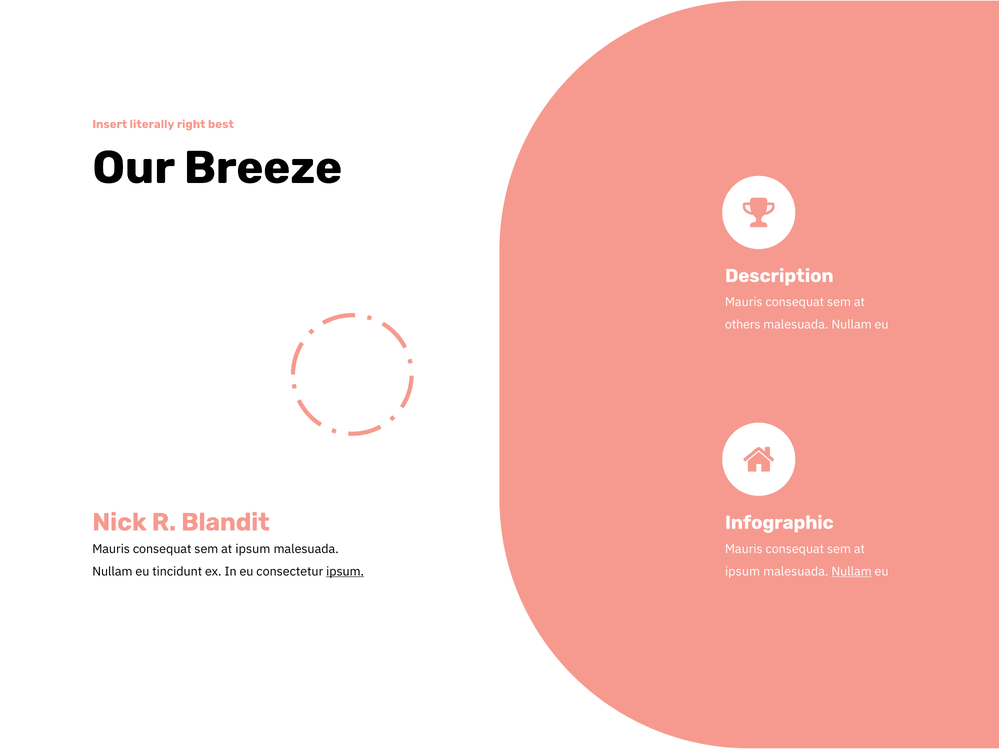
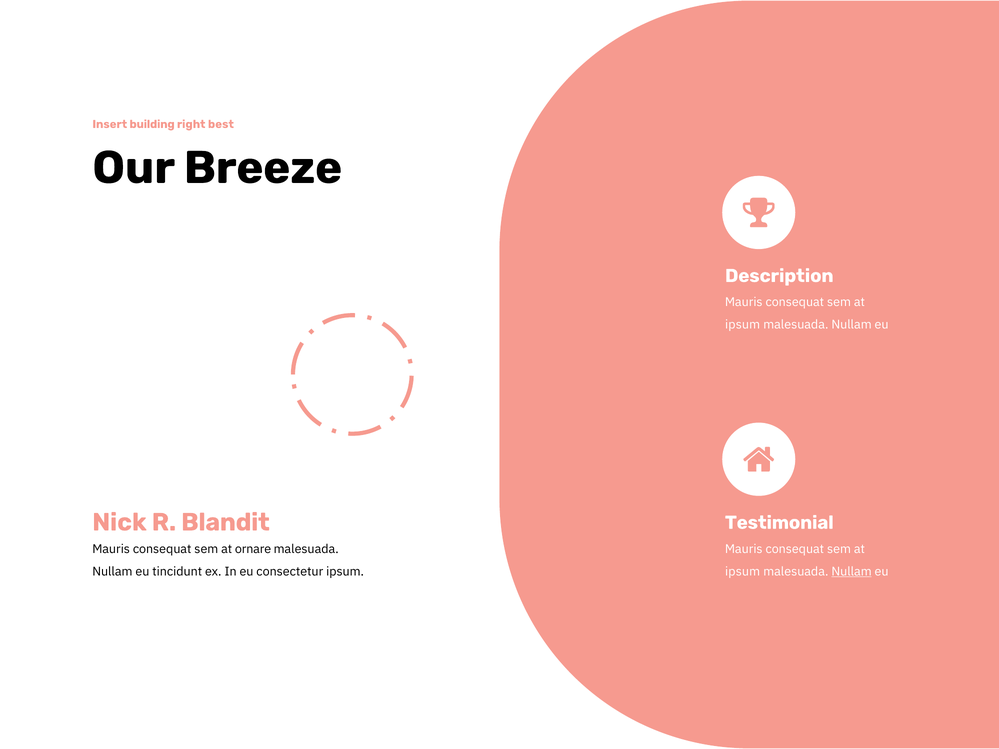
literally: literally -> building (152, 124)
others: others -> ipsum (743, 325)
Infographic: Infographic -> Testimonial (779, 523)
ipsum: ipsum -> ornare (253, 549)
ipsum underline: present -> none (345, 572)
